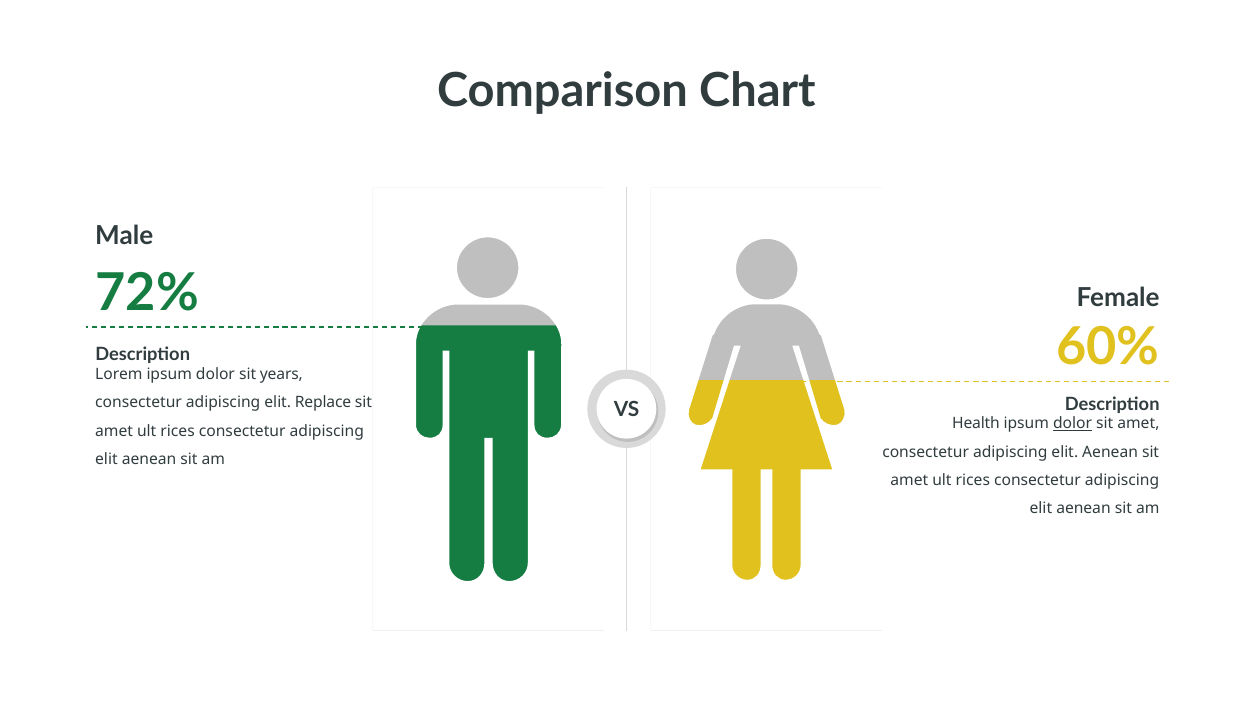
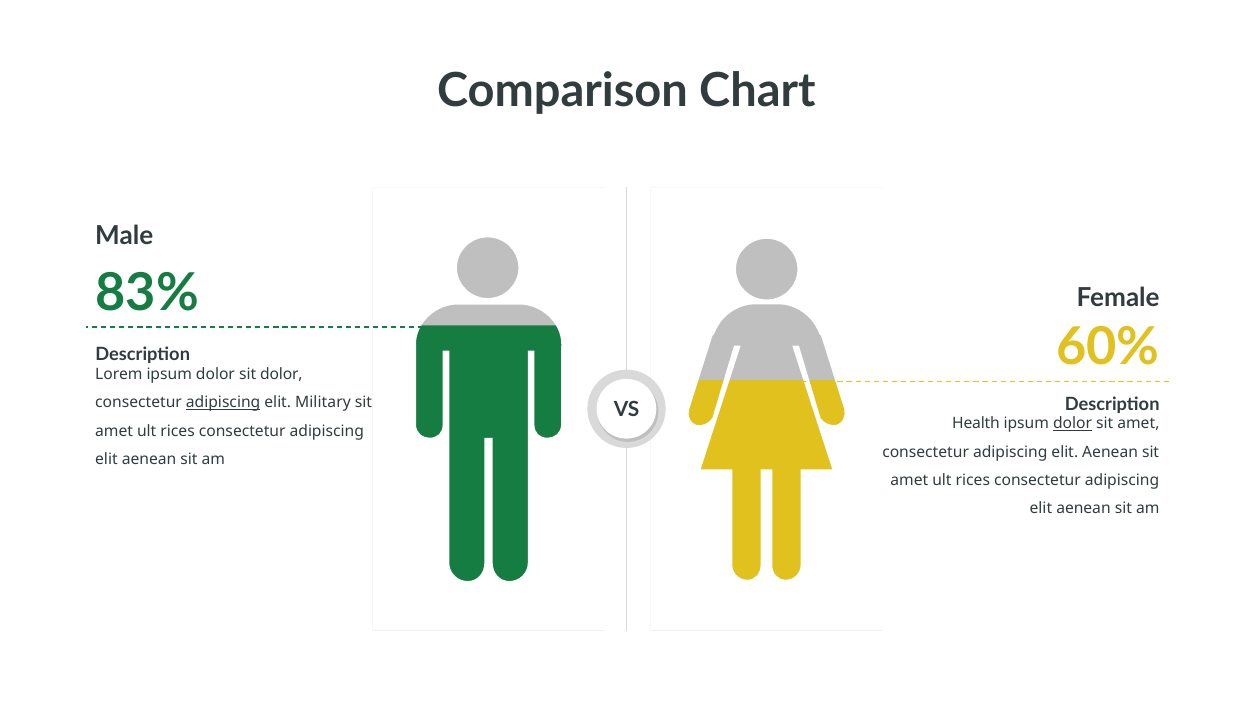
72%: 72% -> 83% (147, 294)
sit years: years -> dolor (281, 374)
adipiscing underline: none -> present (223, 403)
Replace: Replace -> Military (323, 403)
